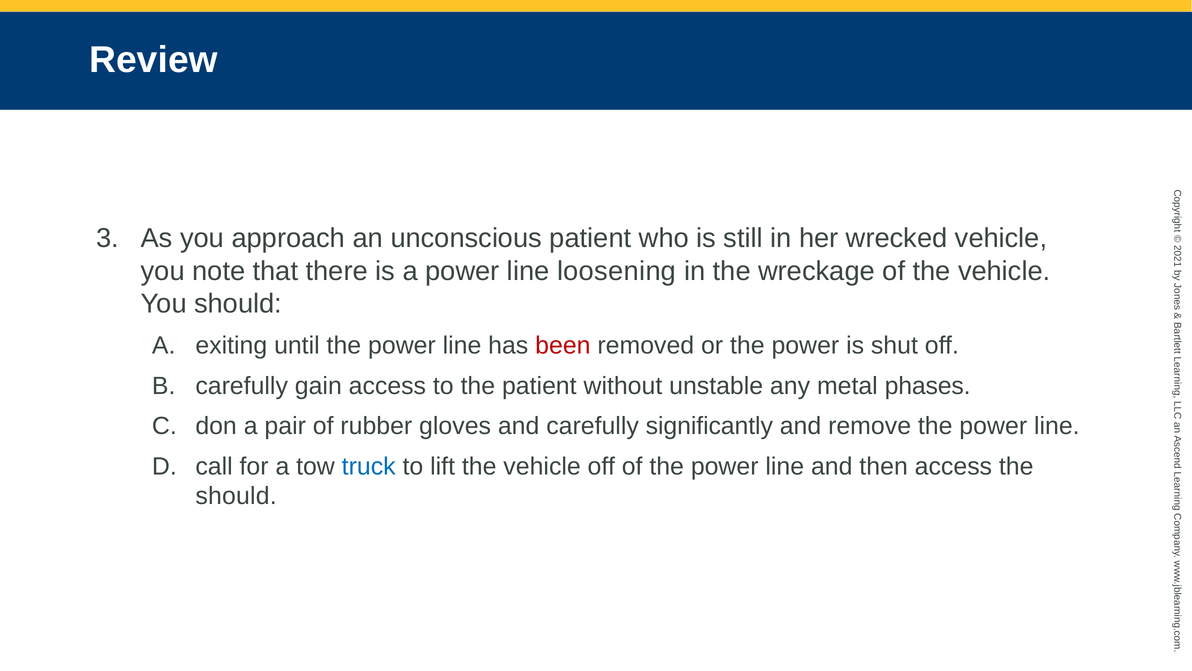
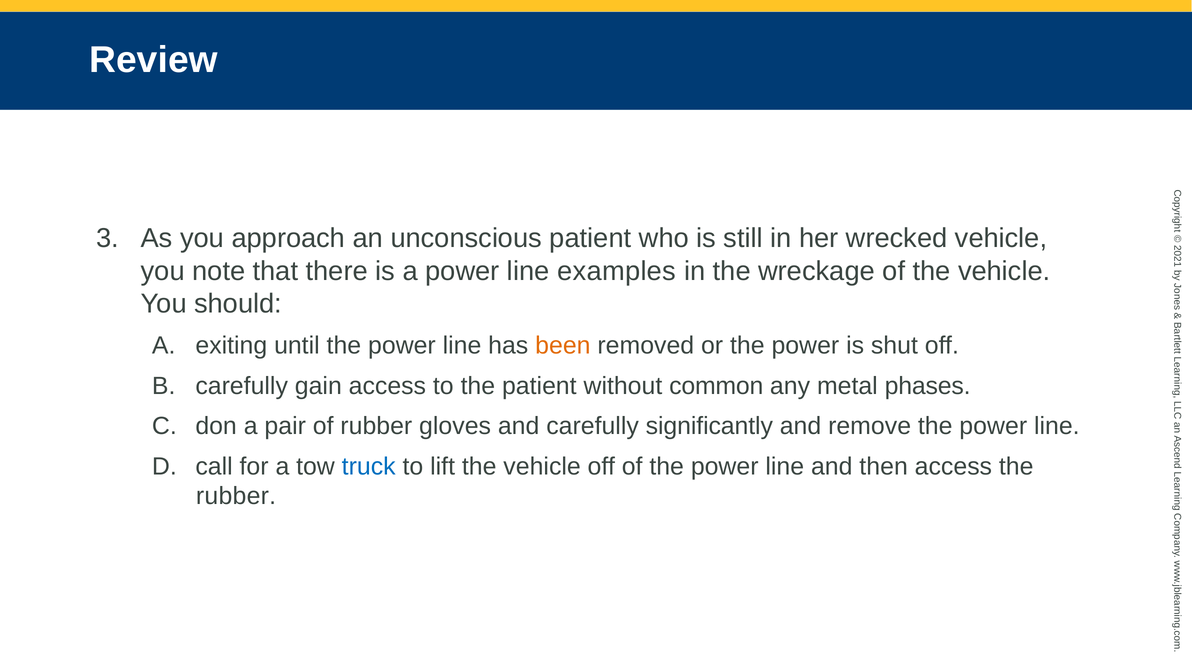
loosening: loosening -> examples (617, 271)
been colour: red -> orange (563, 345)
unstable: unstable -> common (716, 386)
should: should -> rubber (236, 496)
